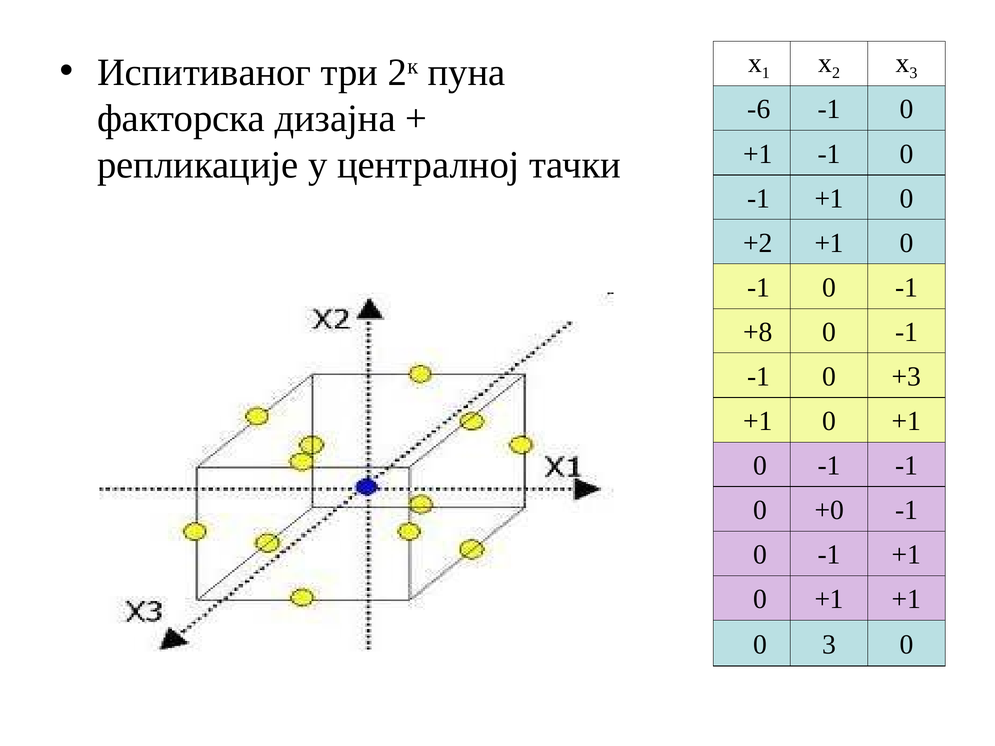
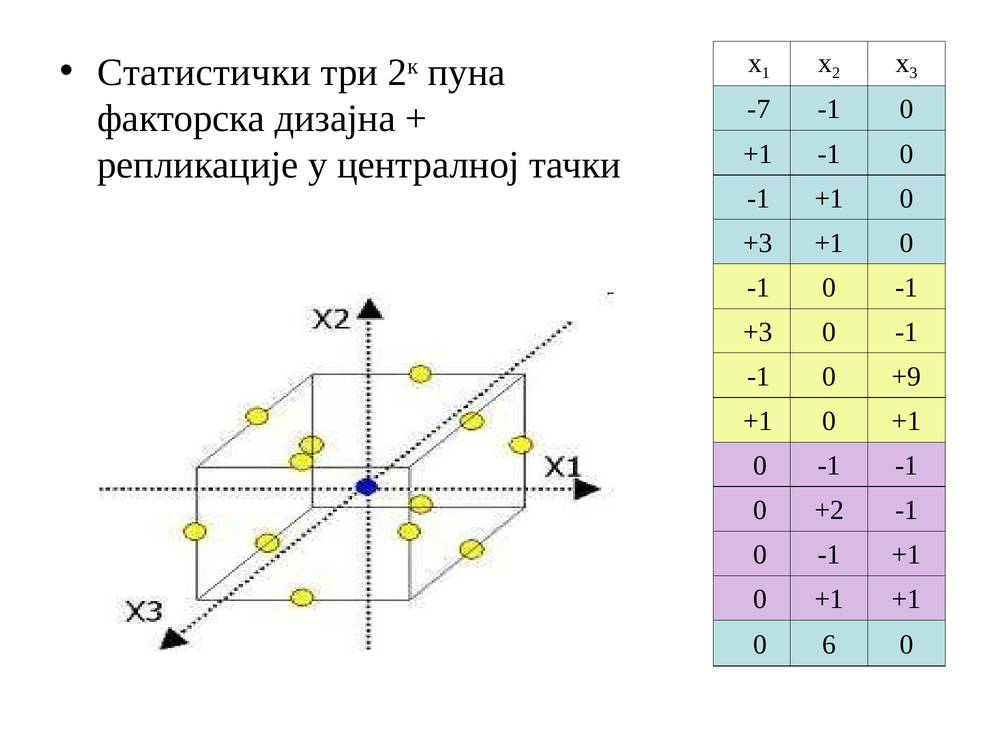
Испитиваног: Испитиваног -> Статистички (204, 72)
-6: -6 -> -7 (759, 109)
+2: +2 -> +3 (758, 243)
+8: +8 -> +3 (758, 332)
+3: +3 -> +9 (907, 377)
+0: +0 -> +2 (829, 510)
0 3: 3 -> 6 (829, 645)
